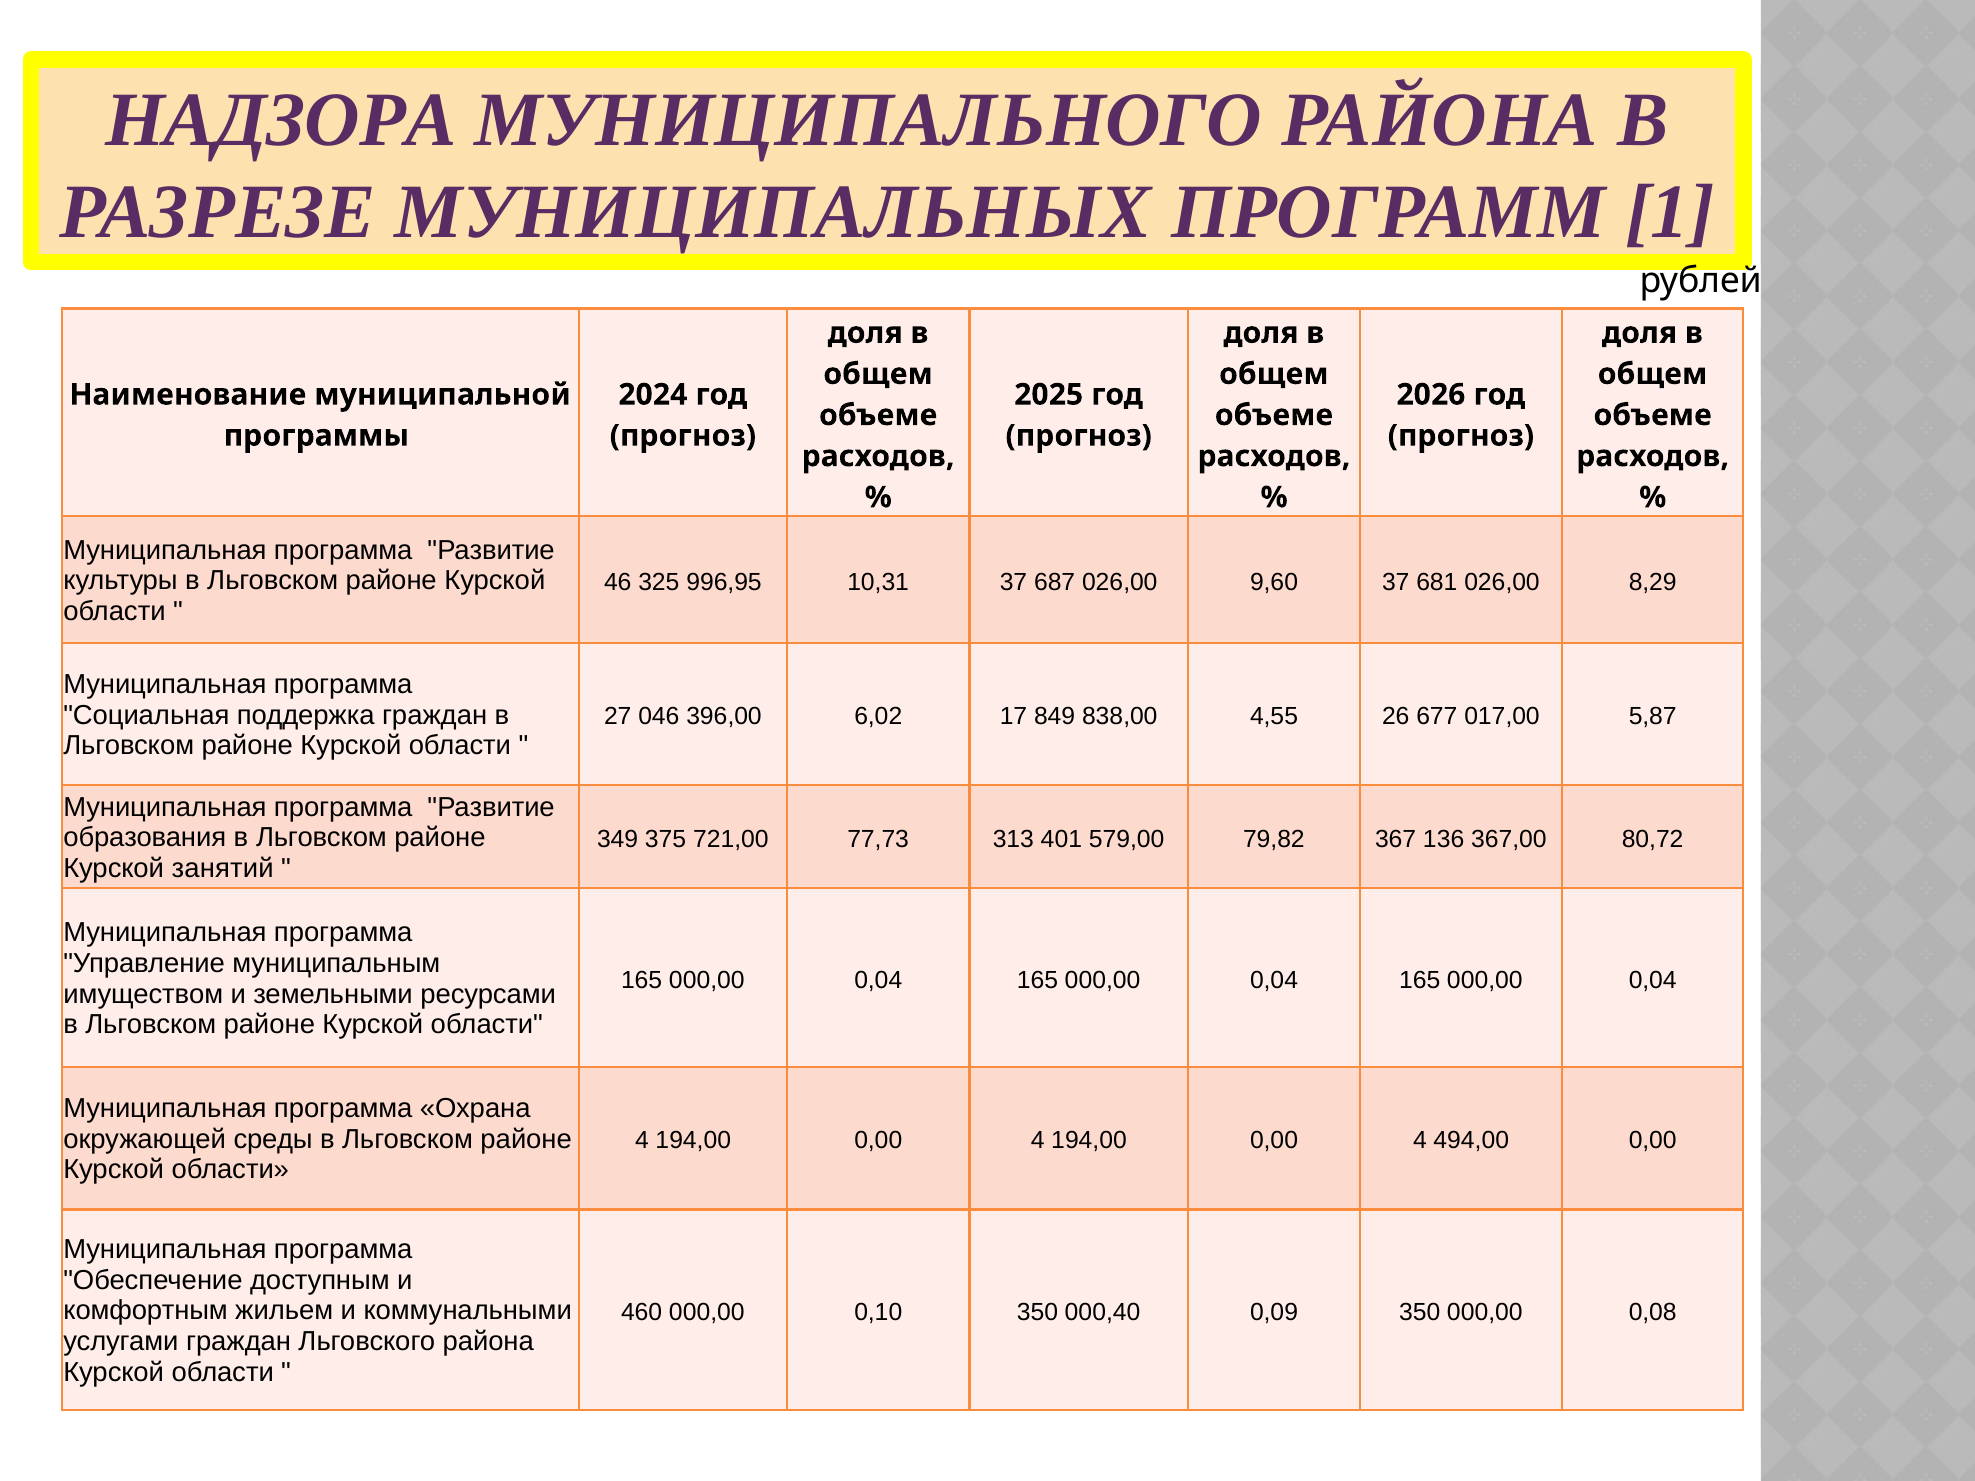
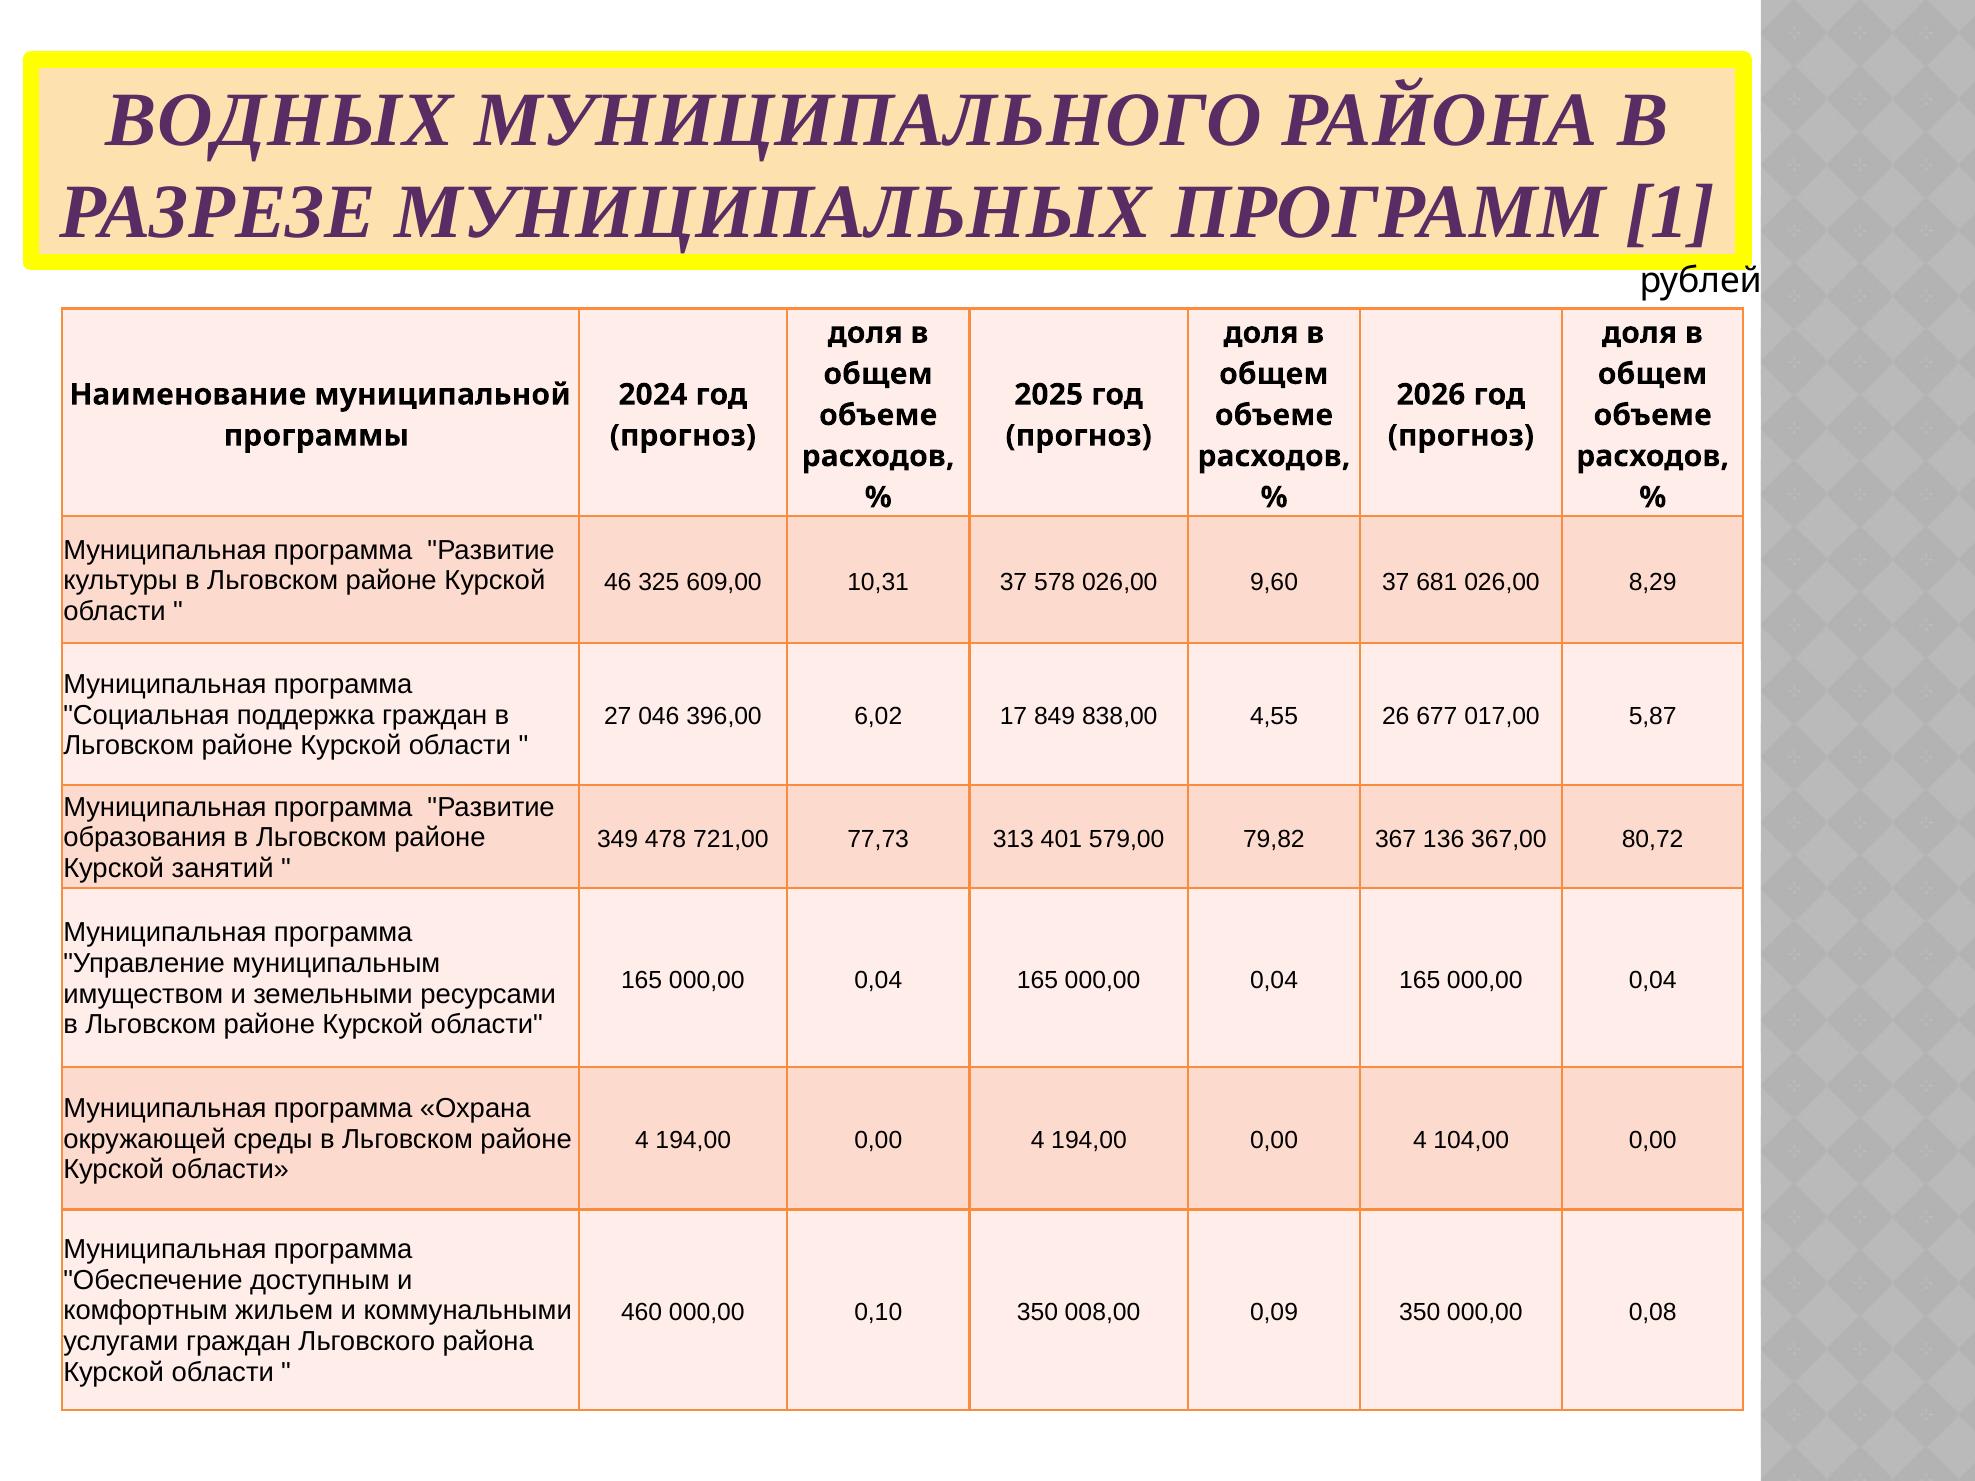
НАДЗОРА: НАДЗОРА -> ВОДНЫХ (280, 120)
996,95: 996,95 -> 609,00 (724, 582)
687: 687 -> 578 (1055, 582)
375: 375 -> 478 (666, 839)
494,00: 494,00 -> 104,00 (1471, 1141)
000,40: 000,40 -> 008,00 (1103, 1312)
